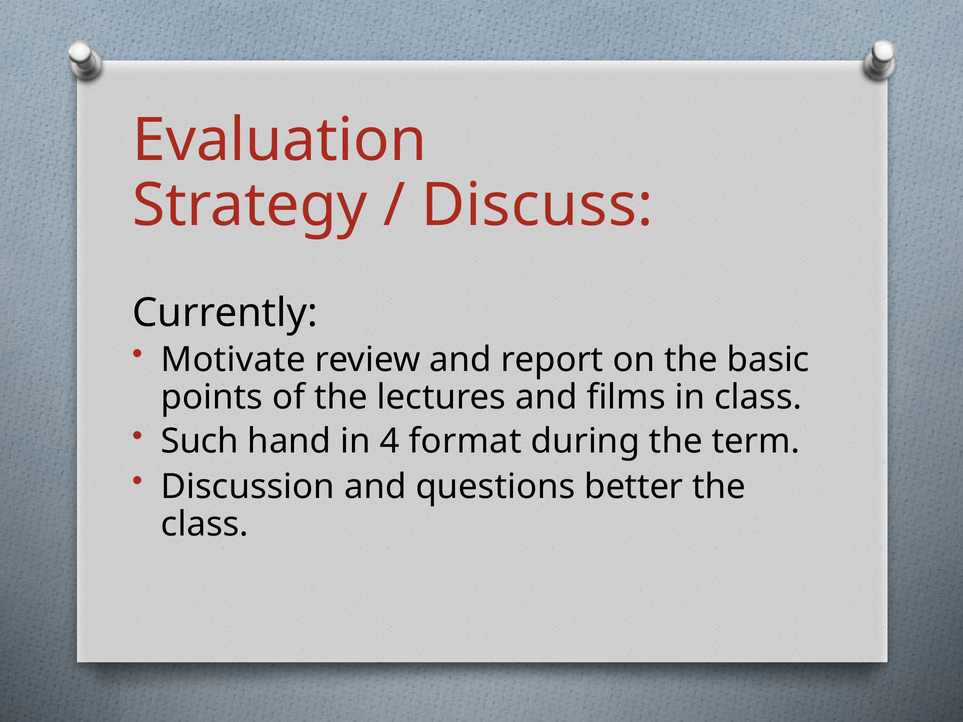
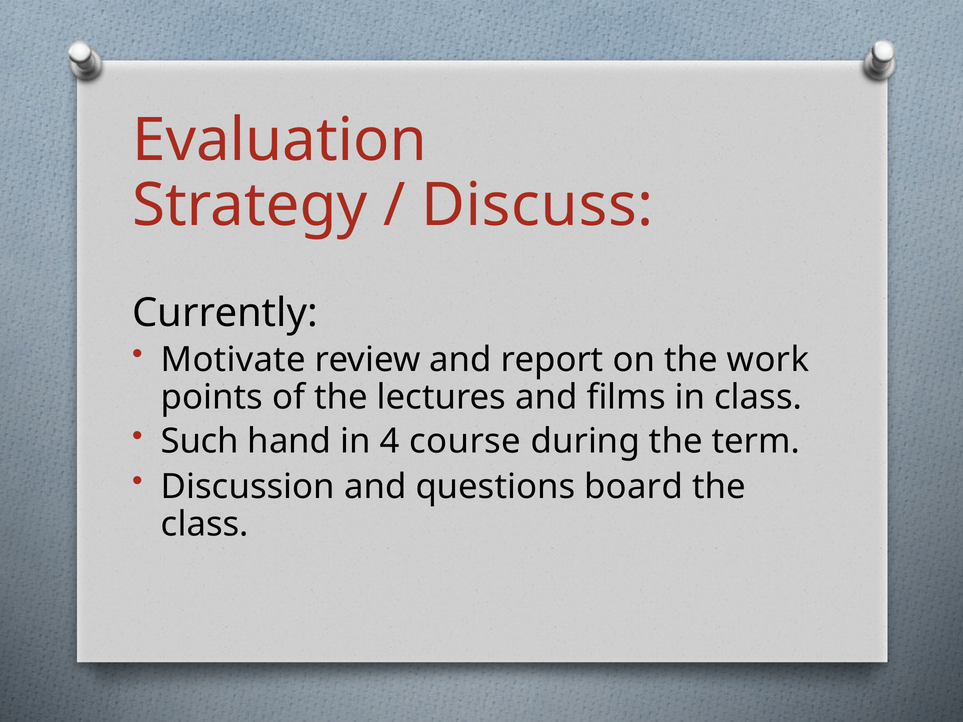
basic: basic -> work (768, 360)
format: format -> course (465, 442)
better: better -> board (634, 487)
